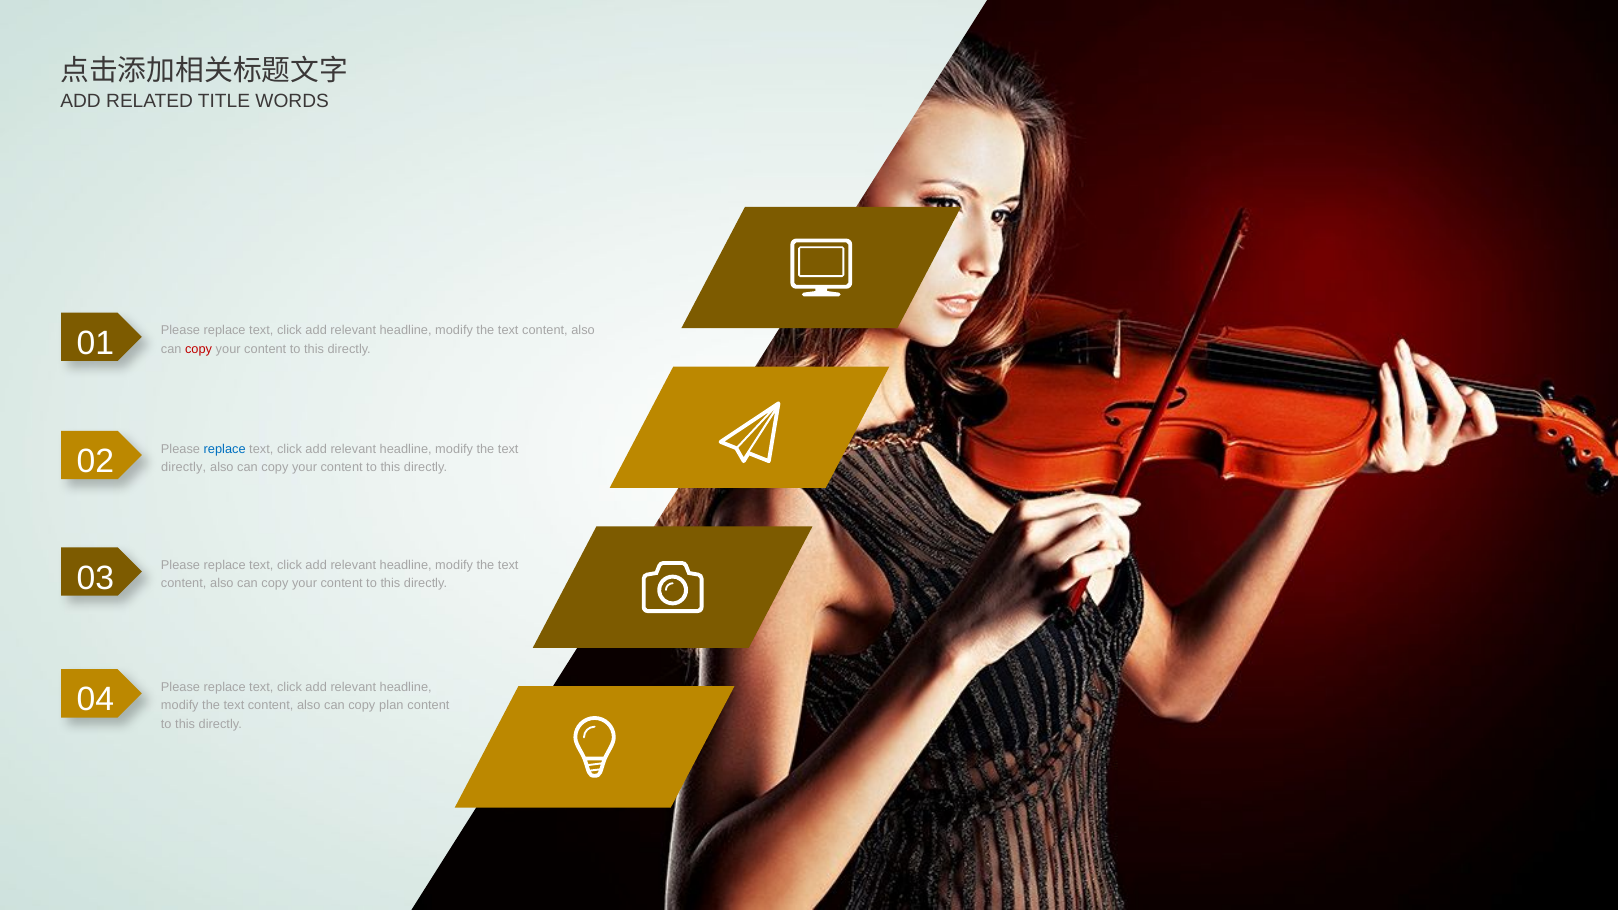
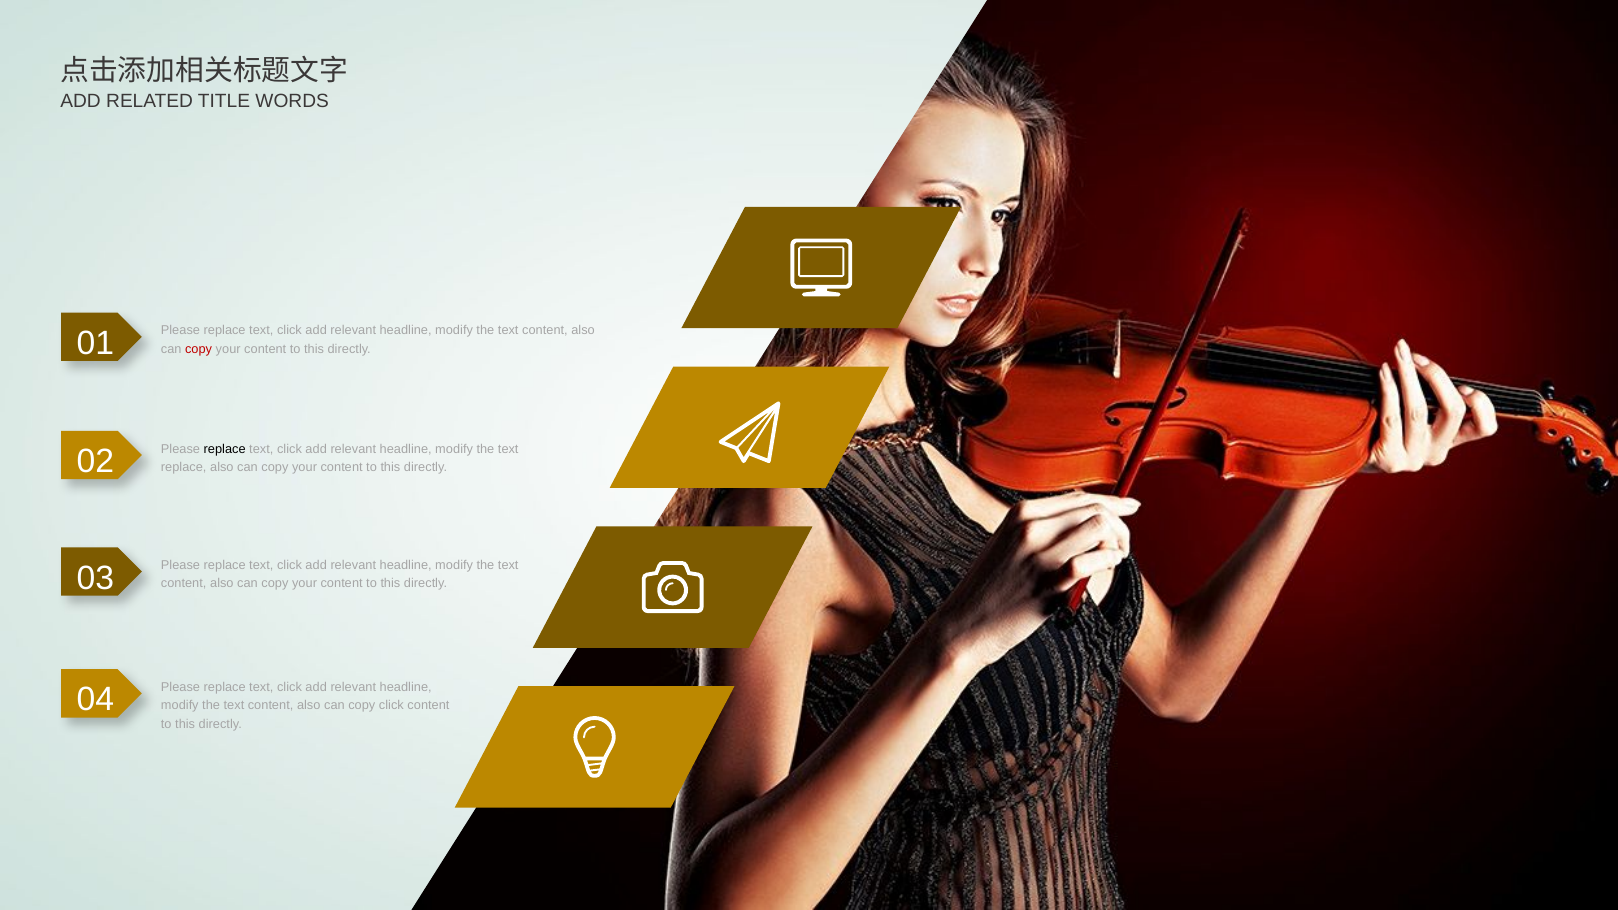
replace colour: blue -> black (225, 449)
directly: directly -> replace (184, 467)
copy plan: plan -> click (391, 706)
